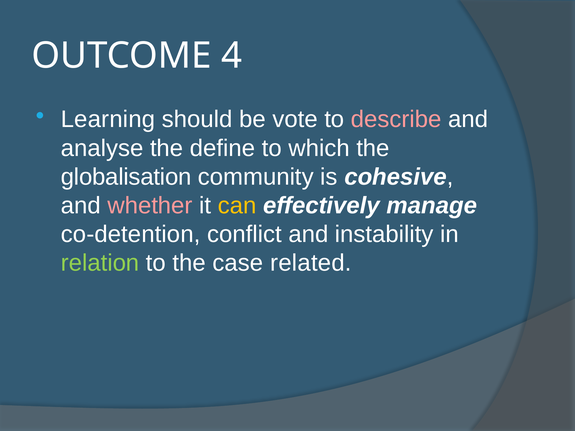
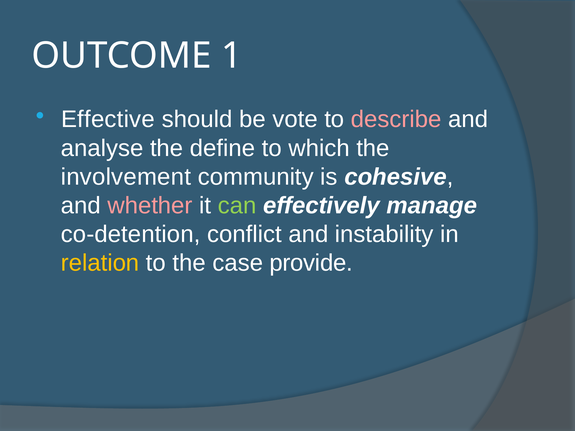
4: 4 -> 1 (232, 56)
Learning: Learning -> Effective (108, 120)
globalisation: globalisation -> involvement (126, 177)
can colour: yellow -> light green (237, 206)
relation colour: light green -> yellow (100, 263)
related: related -> provide (311, 263)
